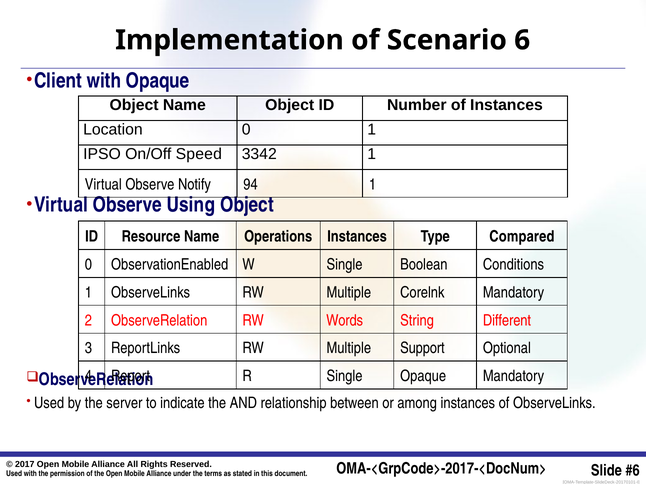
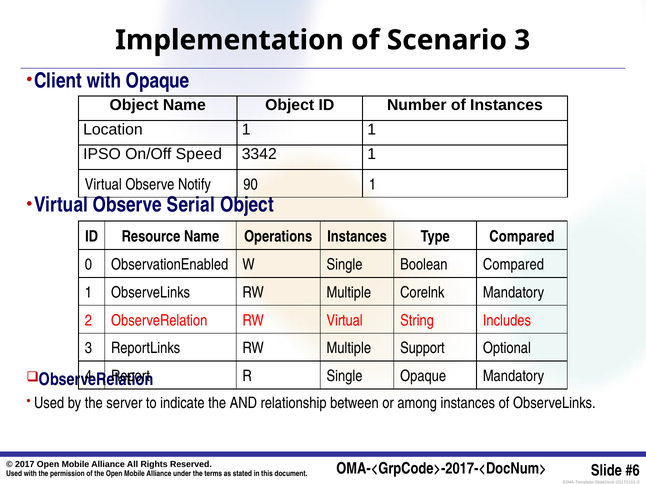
Scenario 6: 6 -> 3 (522, 40)
Location 0: 0 -> 1 (246, 130)
94: 94 -> 90 (251, 185)
Using: Using -> Serial (191, 205)
Boolean Conditions: Conditions -> Compared (513, 265)
RW Words: Words -> Virtual (345, 321)
Different: Different -> Includes (507, 321)
